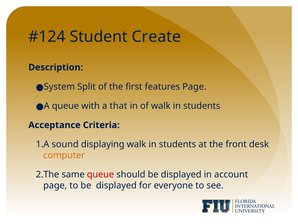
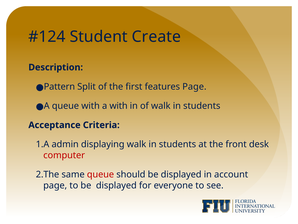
System: System -> Pattern (59, 86)
a that: that -> with (119, 106)
sound: sound -> admin (65, 144)
computer colour: orange -> red (64, 155)
